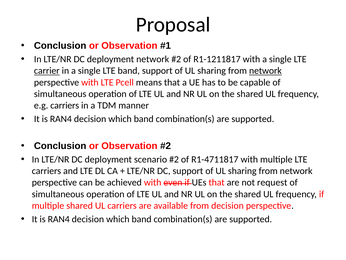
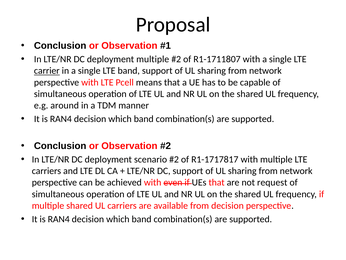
deployment network: network -> multiple (153, 59)
R1-1211817: R1-1211817 -> R1-1711807 (217, 59)
network underline: present -> none (265, 71)
e.g carriers: carriers -> around (65, 105)
R1-4711817: R1-4711817 -> R1-1717817 (215, 159)
